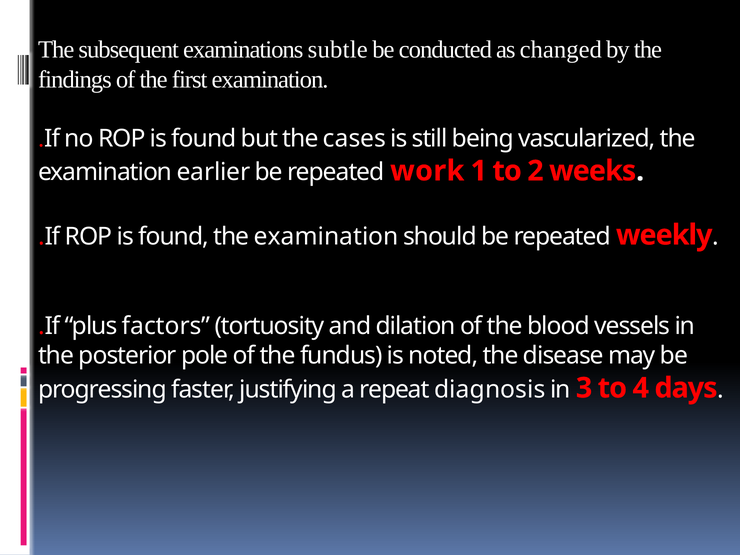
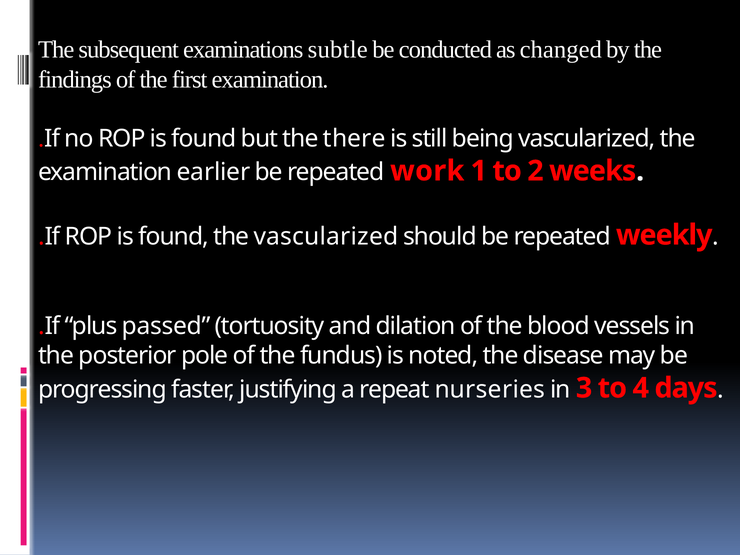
cases: cases -> there (354, 139)
found the examination: examination -> vascularized (326, 236)
factors: factors -> passed (166, 326)
diagnosis: diagnosis -> nurseries (490, 389)
